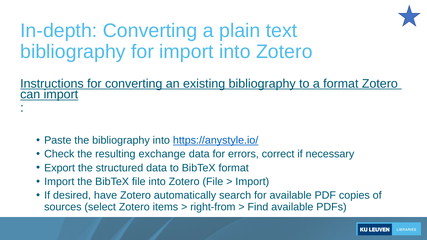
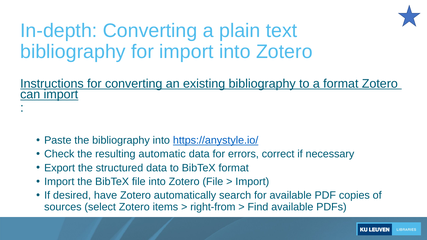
exchange: exchange -> automatic (162, 154)
